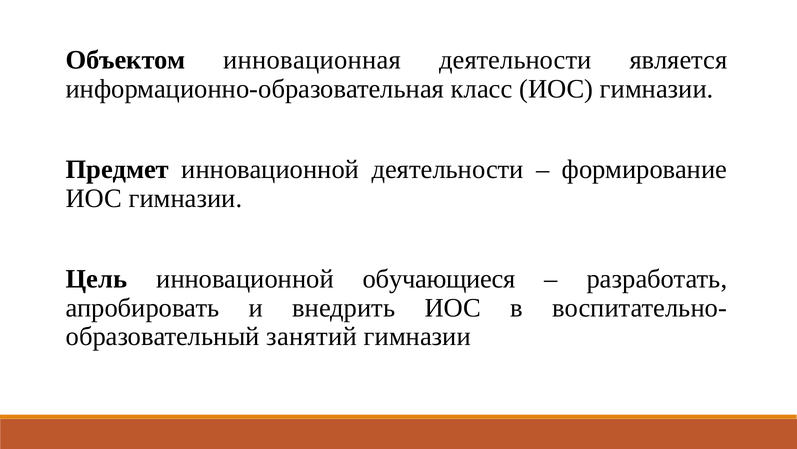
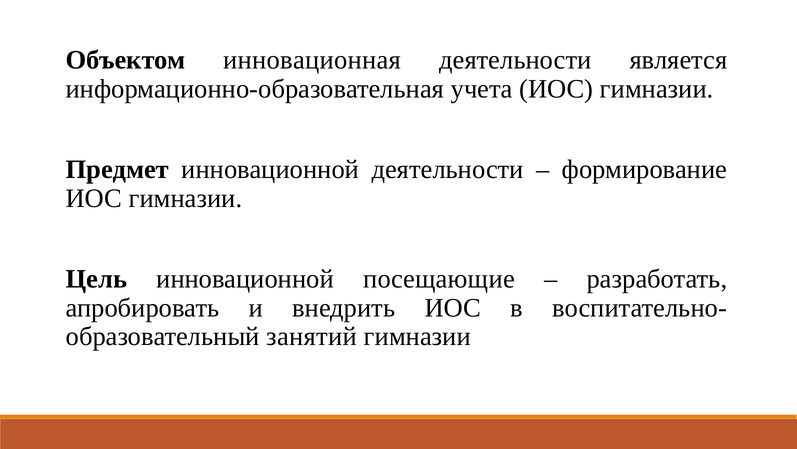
класс: класс -> учета (482, 89)
обучающиеся: обучающиеся -> посещающие (439, 279)
